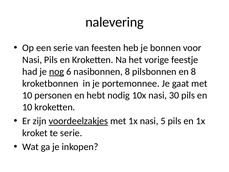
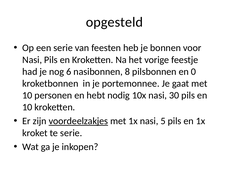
nalevering: nalevering -> opgesteld (114, 22)
nog underline: present -> none (57, 72)
en 8: 8 -> 0 (193, 72)
